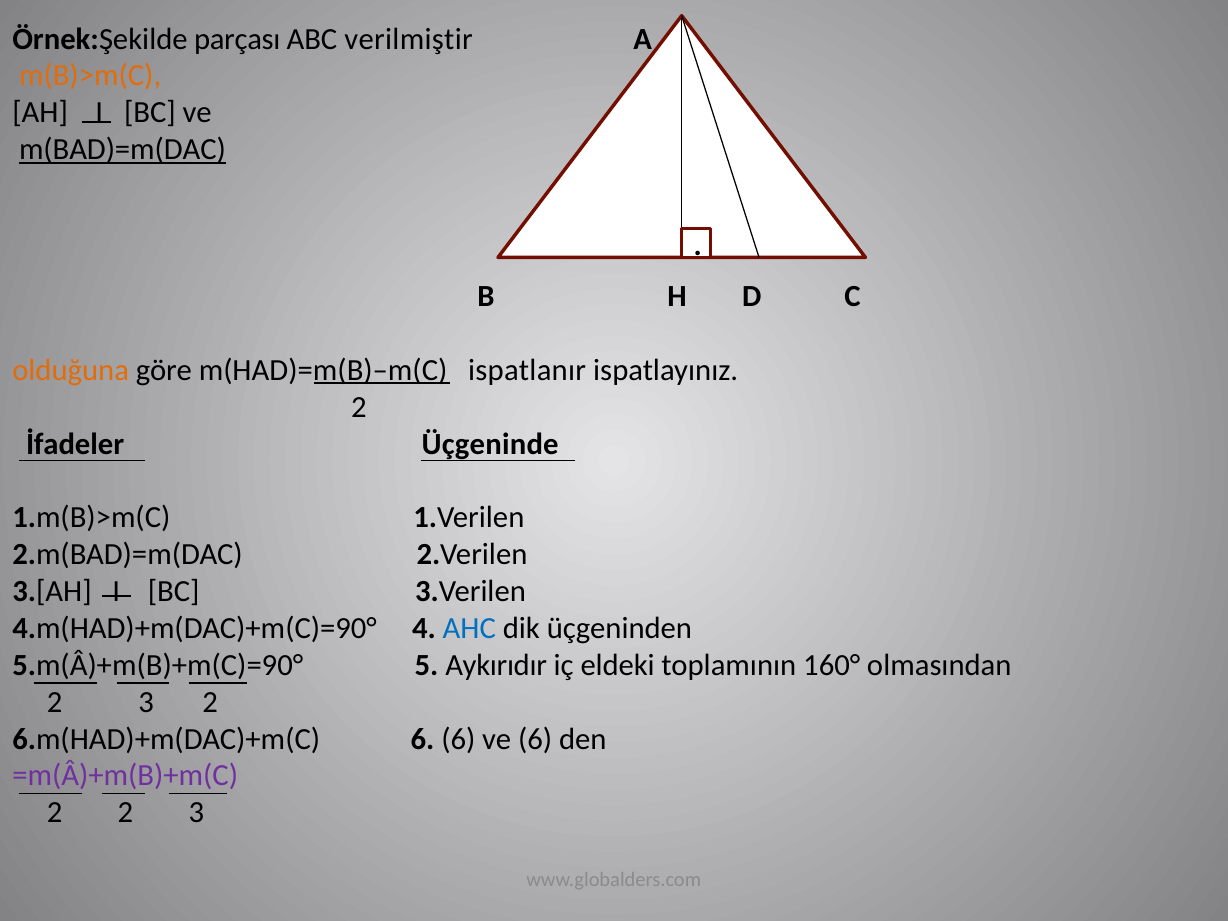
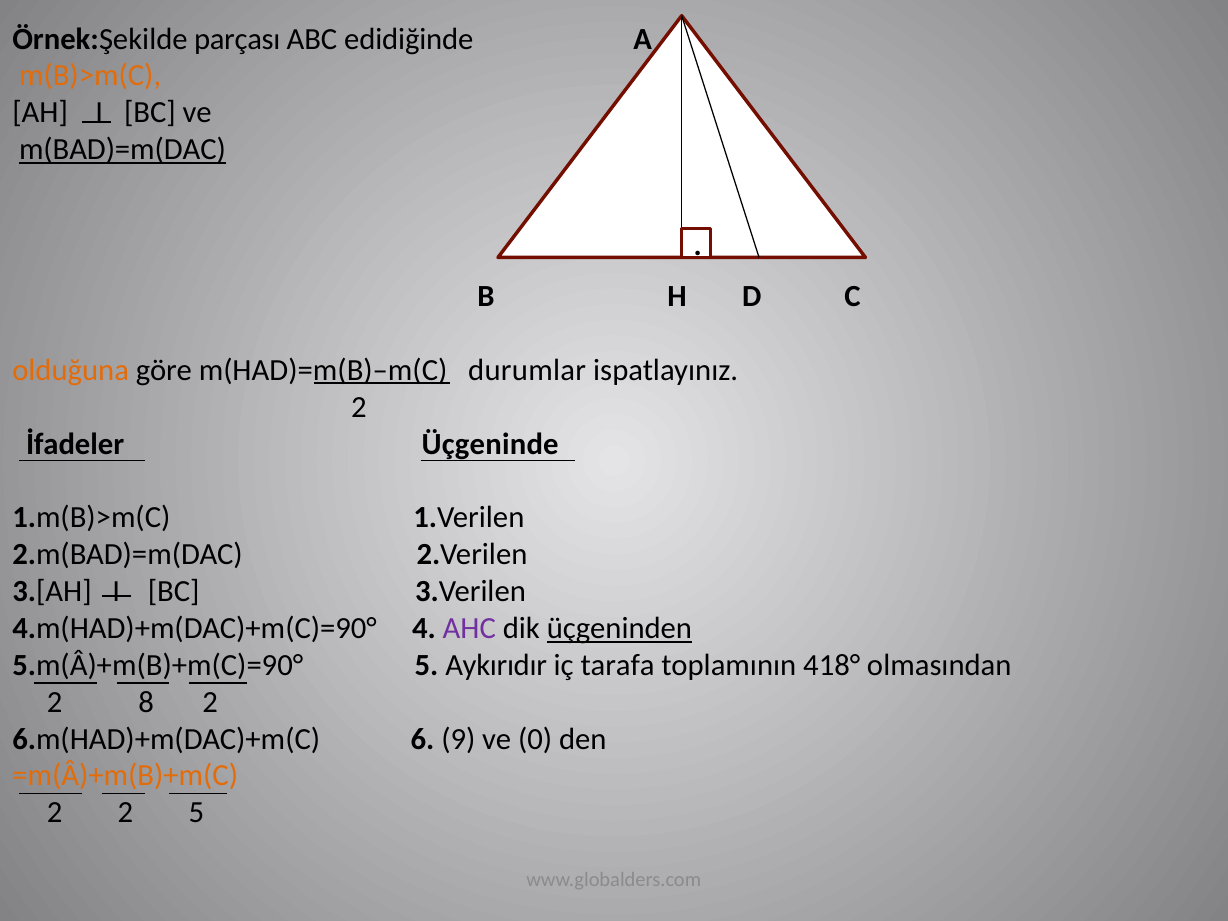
verilmiştir: verilmiştir -> edidiğinde (409, 39)
ispatlanır: ispatlanır -> durumlar (527, 371)
AHC colour: blue -> purple (469, 628)
üçgeninden underline: none -> present (619, 628)
eldeki: eldeki -> tarafa (618, 665)
160°: 160° -> 418° (832, 665)
3: 3 -> 8 (146, 702)
6 6: 6 -> 9 (458, 739)
ve 6: 6 -> 0 (535, 739)
=m(Â)+m(B)+m(C colour: purple -> orange (125, 776)
2 2 3: 3 -> 5 (196, 813)
